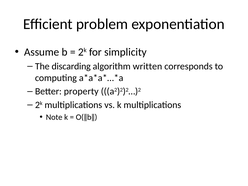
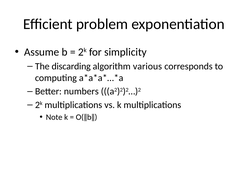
written: written -> various (147, 66)
property: property -> numbers (81, 91)
